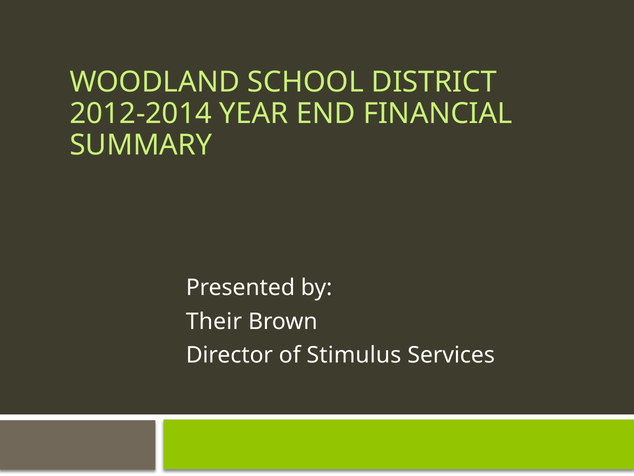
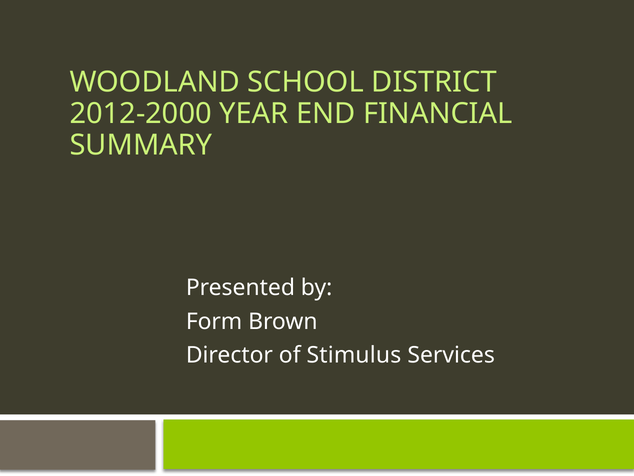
2012-2014: 2012-2014 -> 2012-2000 (141, 114)
Their: Their -> Form (214, 321)
